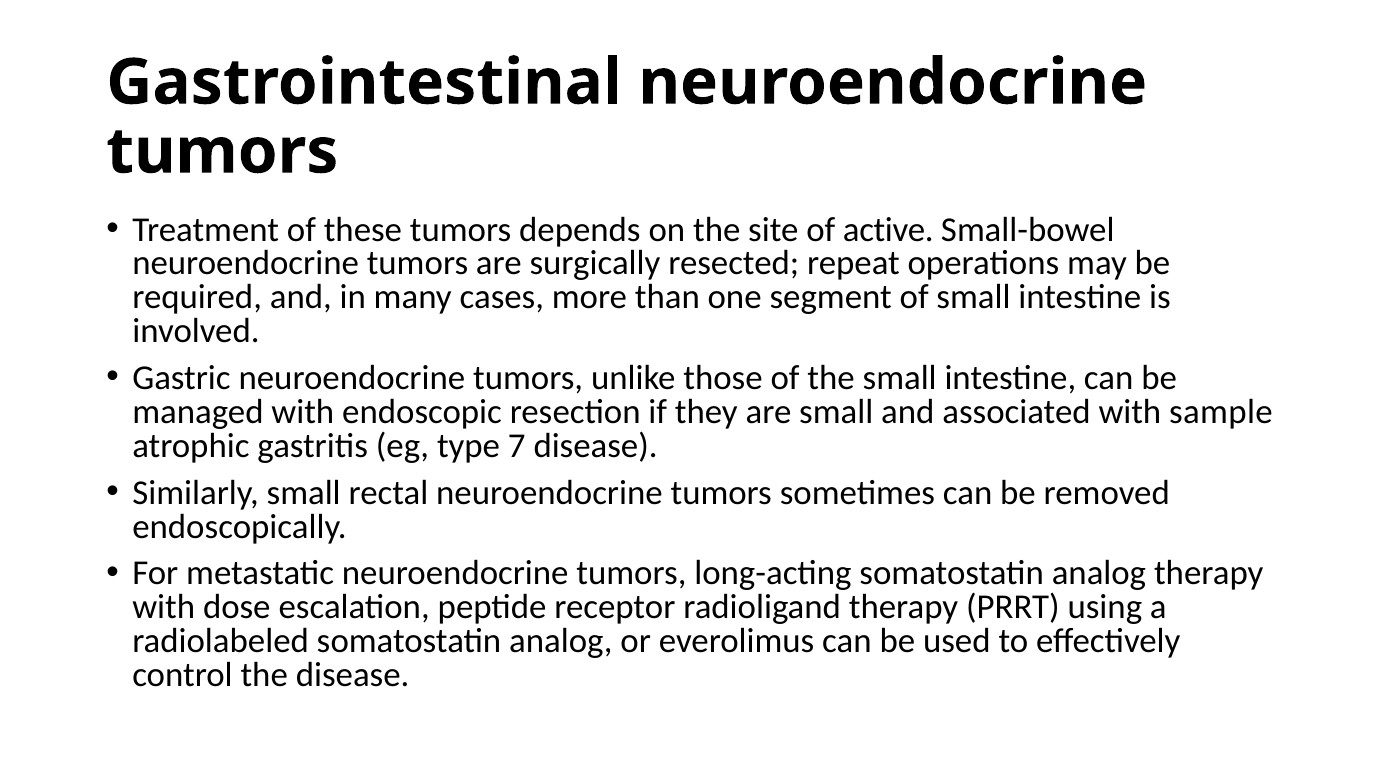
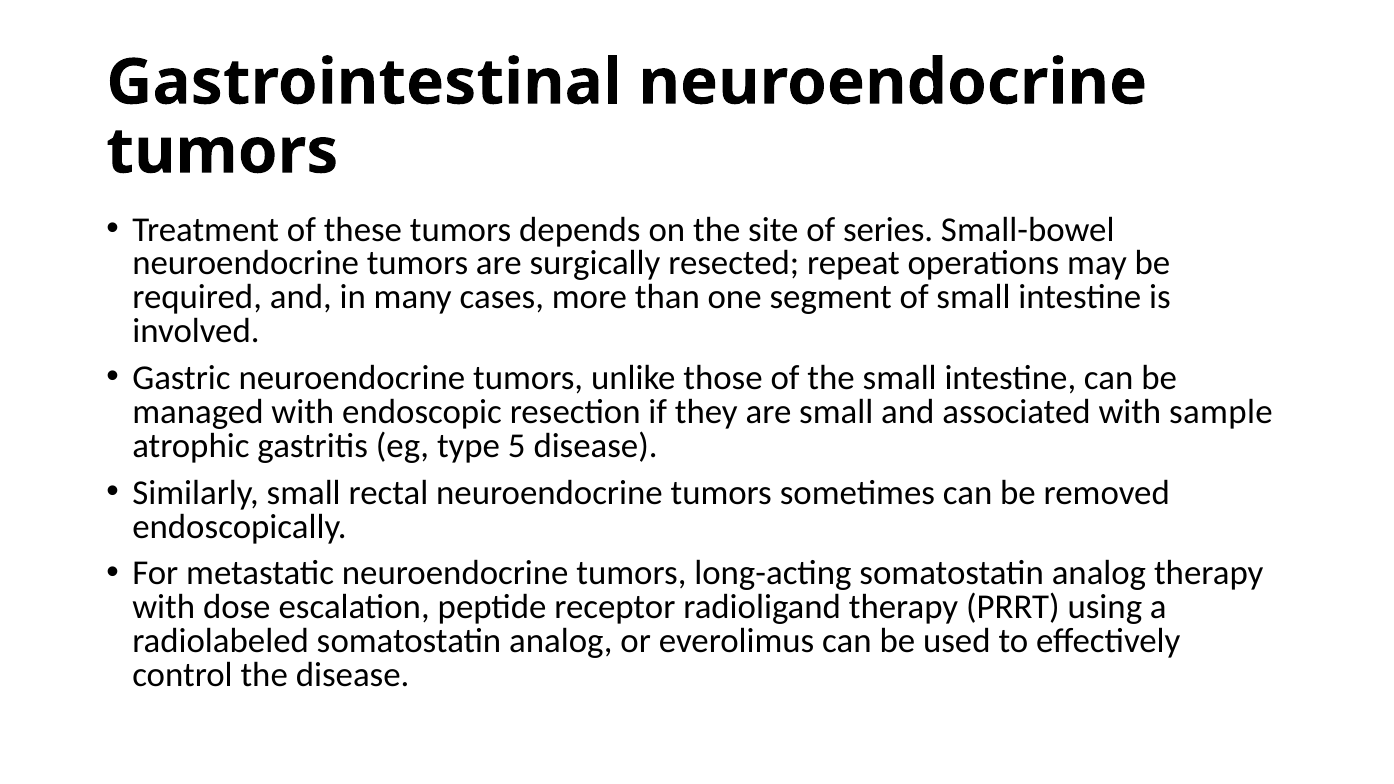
active: active -> series (888, 230)
7: 7 -> 5 (517, 446)
